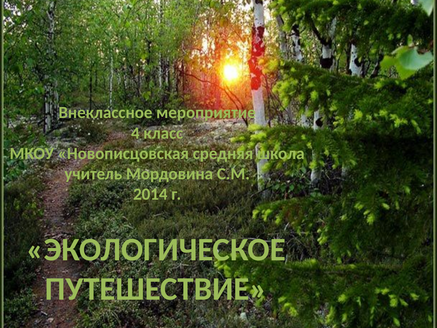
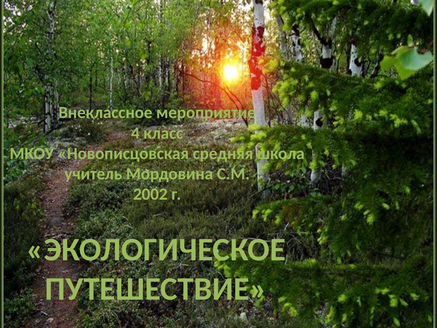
2014: 2014 -> 2002 (150, 194)
